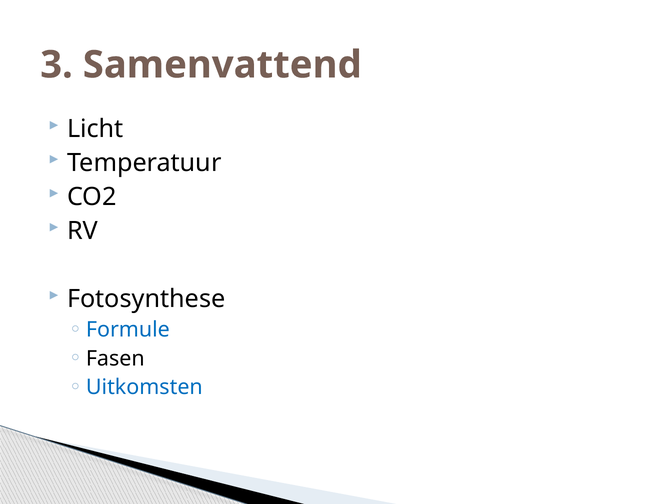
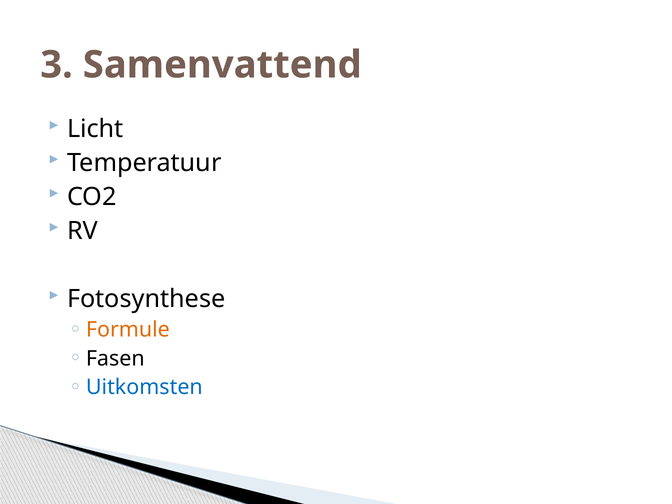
Formule colour: blue -> orange (128, 330)
